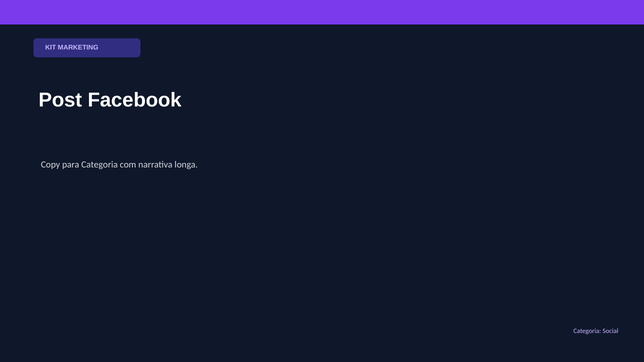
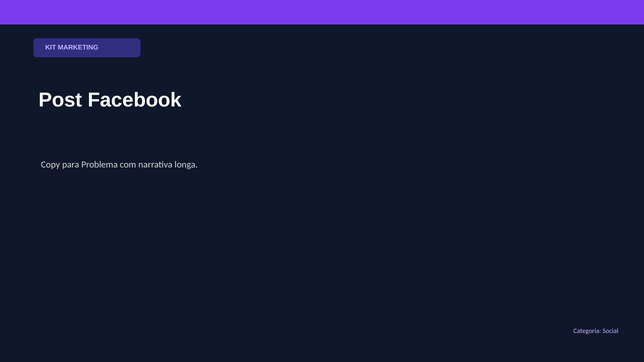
para Categoria: Categoria -> Problema (100, 165)
